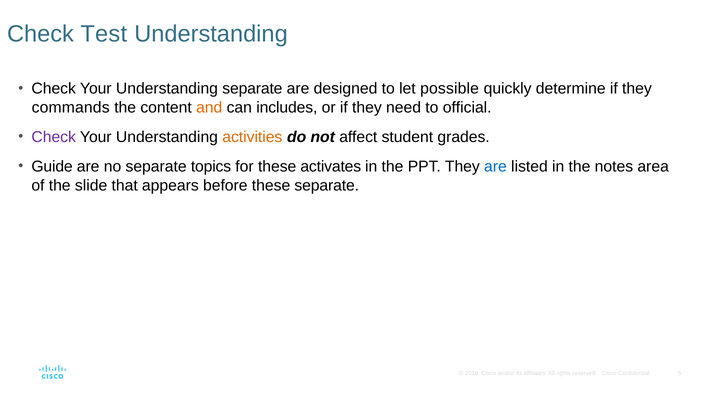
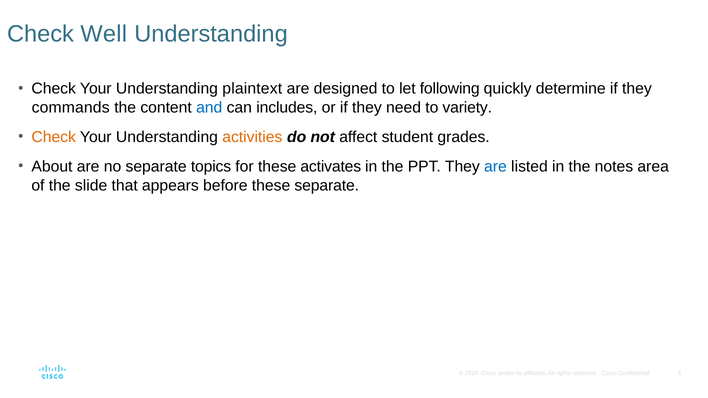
Test: Test -> Well (104, 34)
Understanding separate: separate -> plaintext (252, 89)
possible: possible -> following (450, 89)
and colour: orange -> blue (209, 108)
official: official -> variety (467, 108)
Check colour: purple -> orange (54, 137)
Guide: Guide -> About (52, 167)
